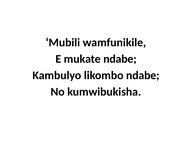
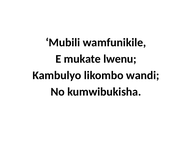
mukate ndabe: ndabe -> lwenu (120, 59)
likombo ndabe: ndabe -> wandi (143, 75)
